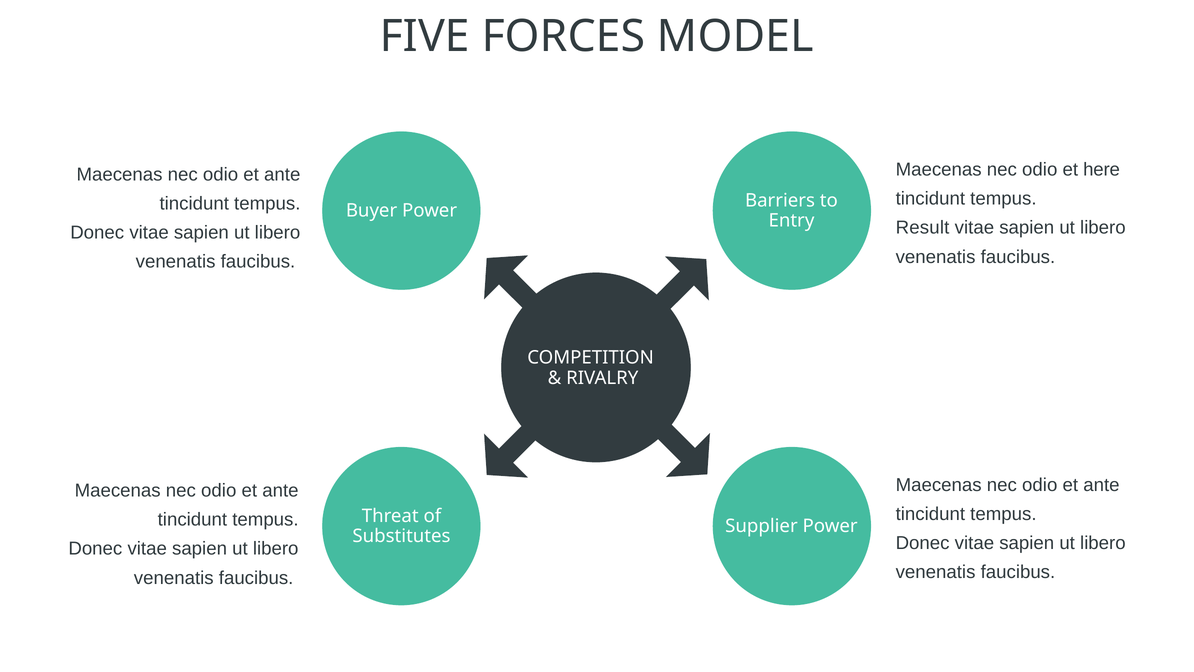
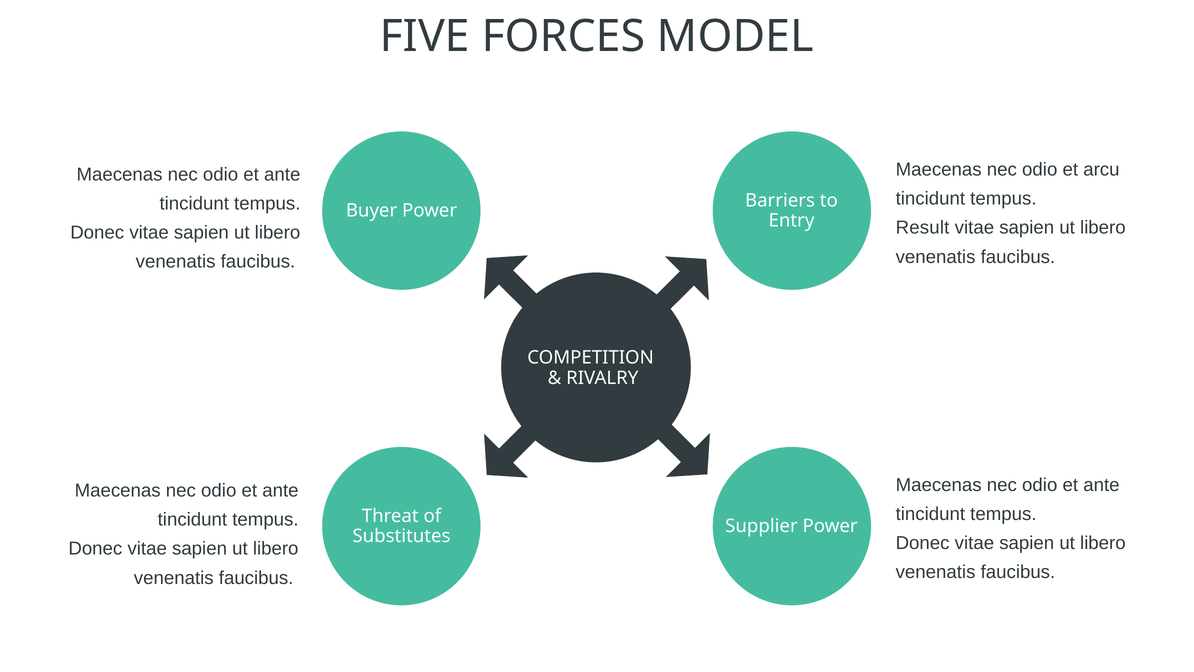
here: here -> arcu (1101, 169)
